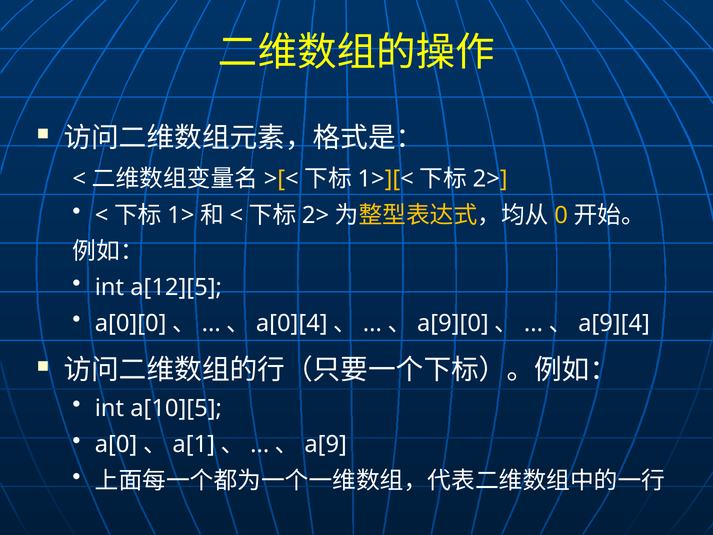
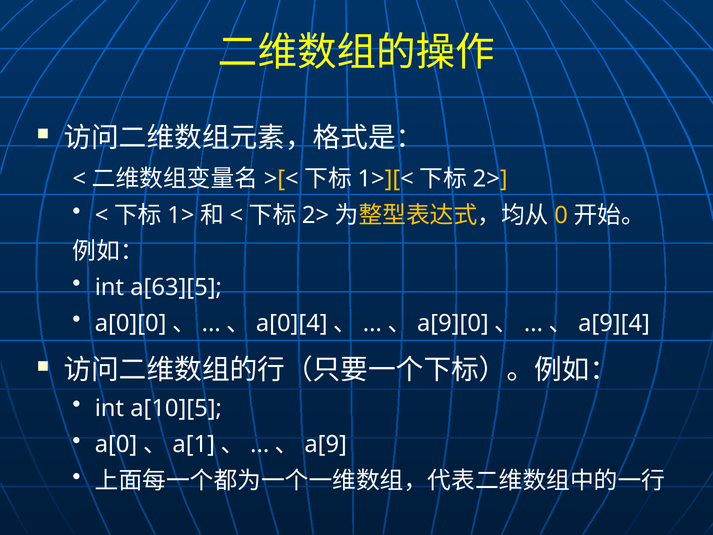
a[12][5: a[12][5 -> a[63][5 (176, 287)
